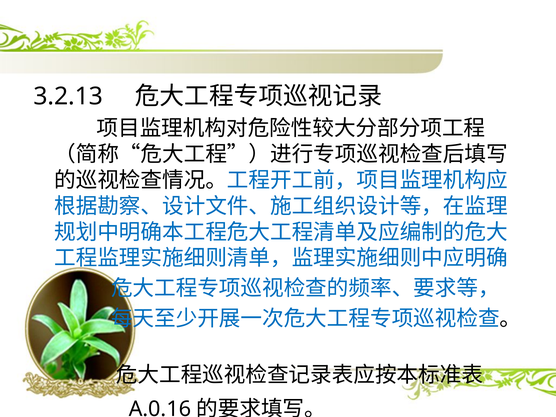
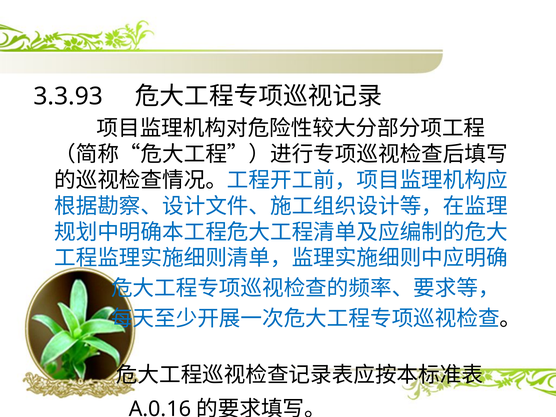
3.2.13: 3.2.13 -> 3.3.93 (68, 96)
